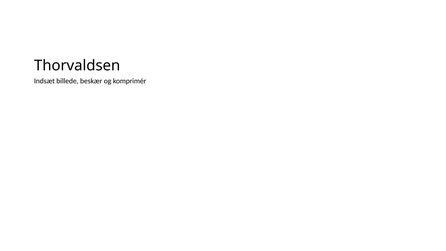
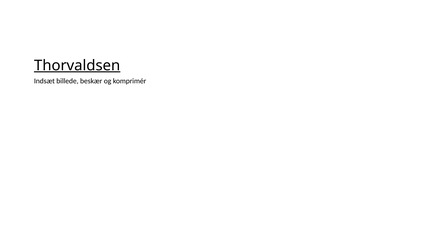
Thorvaldsen underline: none -> present (77, 65)
